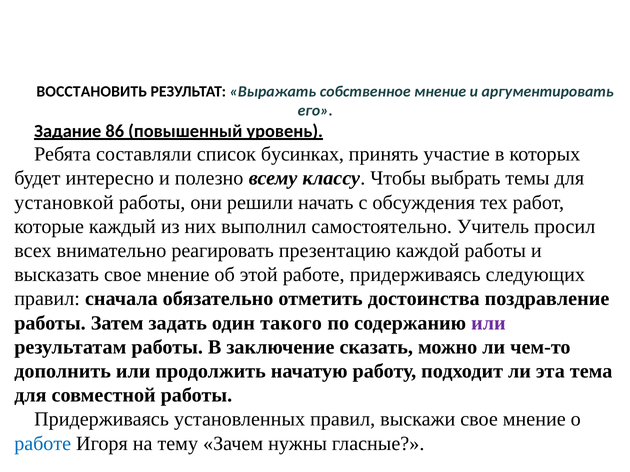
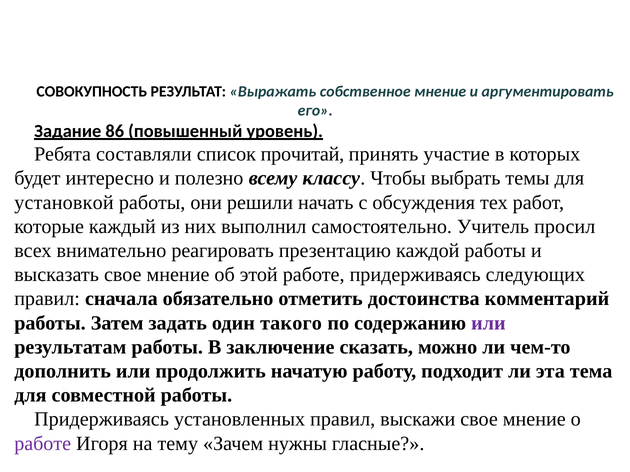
ВОССТАНОВИТЬ: ВОССТАНОВИТЬ -> СОВОКУПНОСТЬ (92, 92)
бусинках: бусинках -> прочитай (302, 154)
поздравление: поздравление -> комментарий (547, 299)
работе colour: blue -> purple (43, 444)
